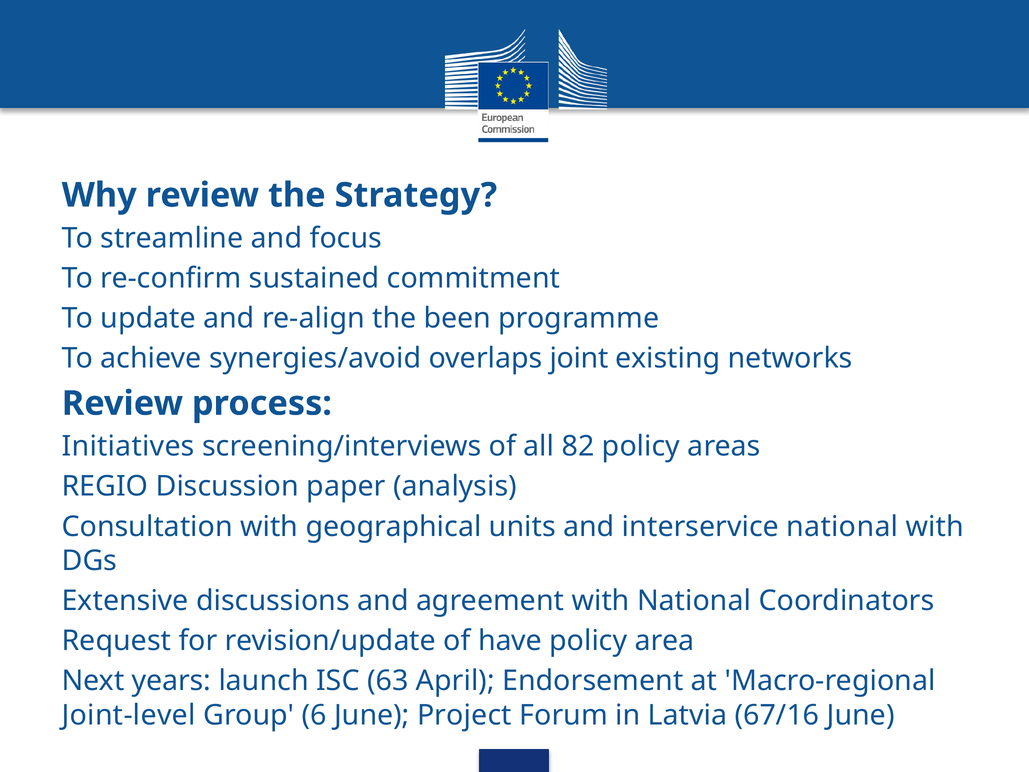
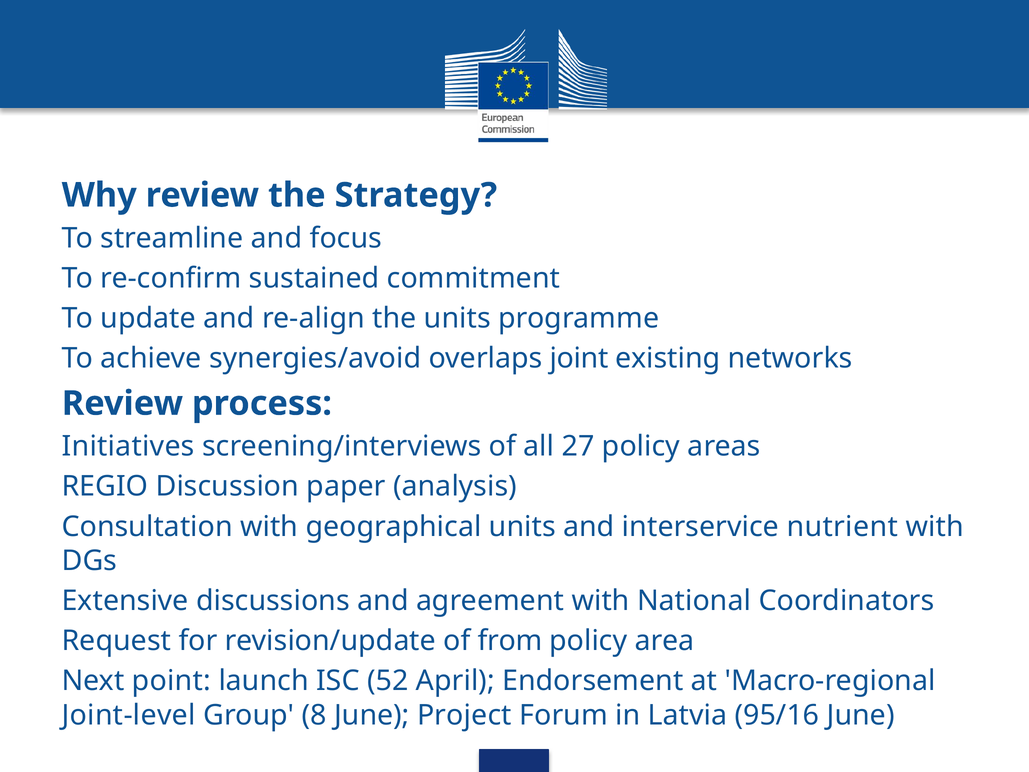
the been: been -> units (457, 318)
82: 82 -> 27 (578, 446)
interservice national: national -> nutrient (842, 526)
have: have -> from (510, 641)
years: years -> point (171, 681)
63: 63 -> 52 (388, 681)
6: 6 -> 8 (314, 715)
67/16: 67/16 -> 95/16 (777, 715)
